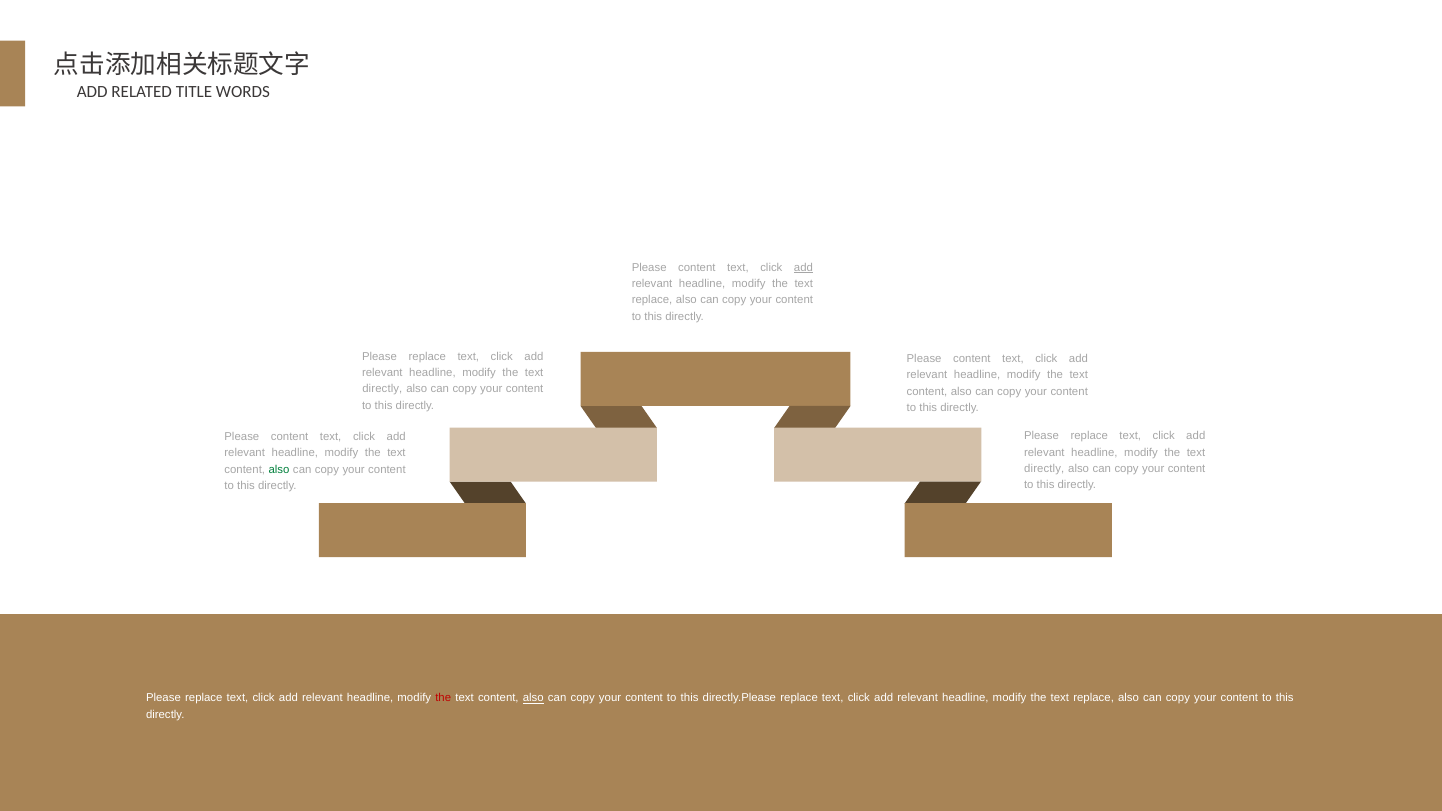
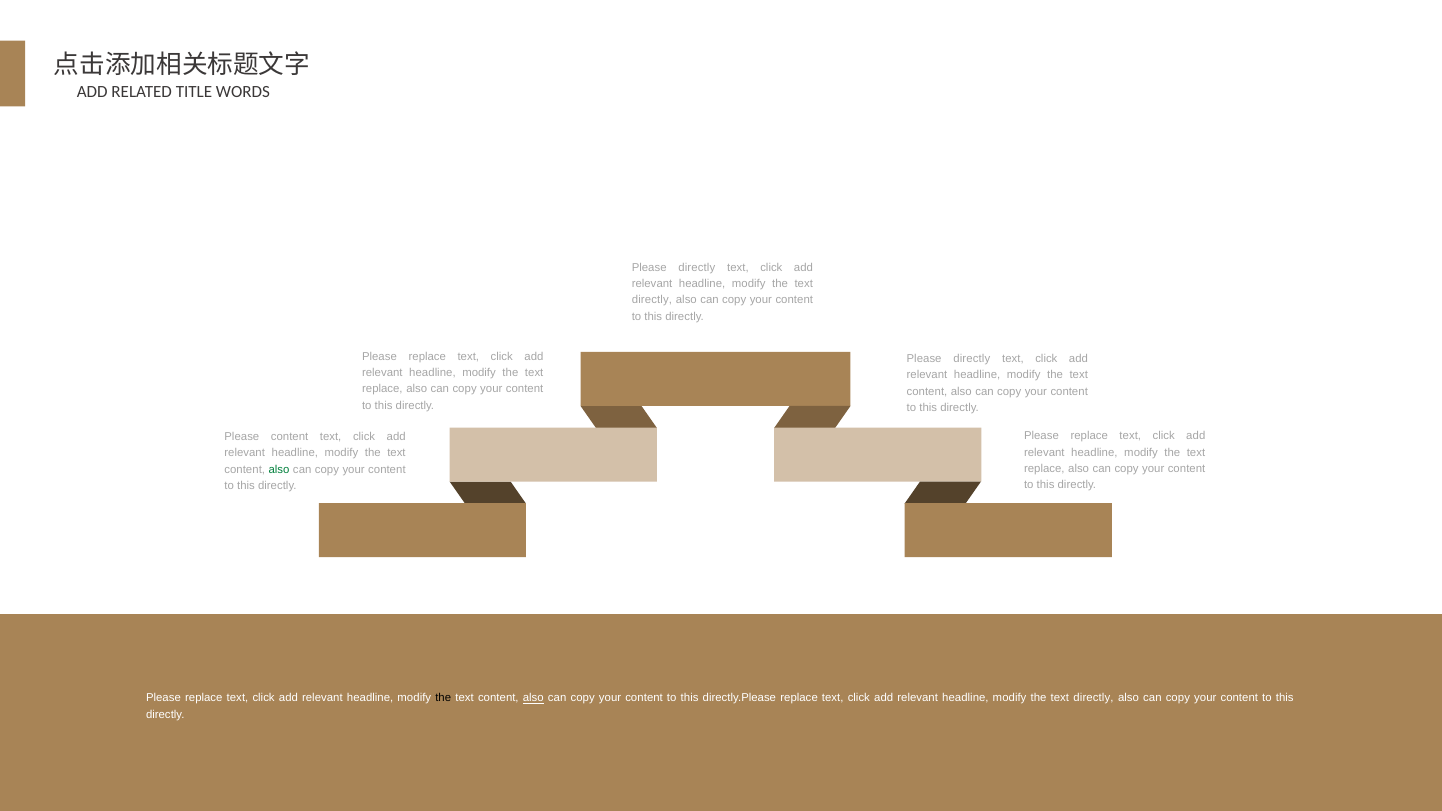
content: content -> directly (697, 267)
add underline: present -> none (803, 267)
replace: replace -> directly (652, 300)
content: content -> directly (972, 359)
directly: directly -> replace (382, 389)
directly: directly -> replace (1044, 469)
the colour: red -> black (443, 698)
replace: replace -> directly (1094, 698)
